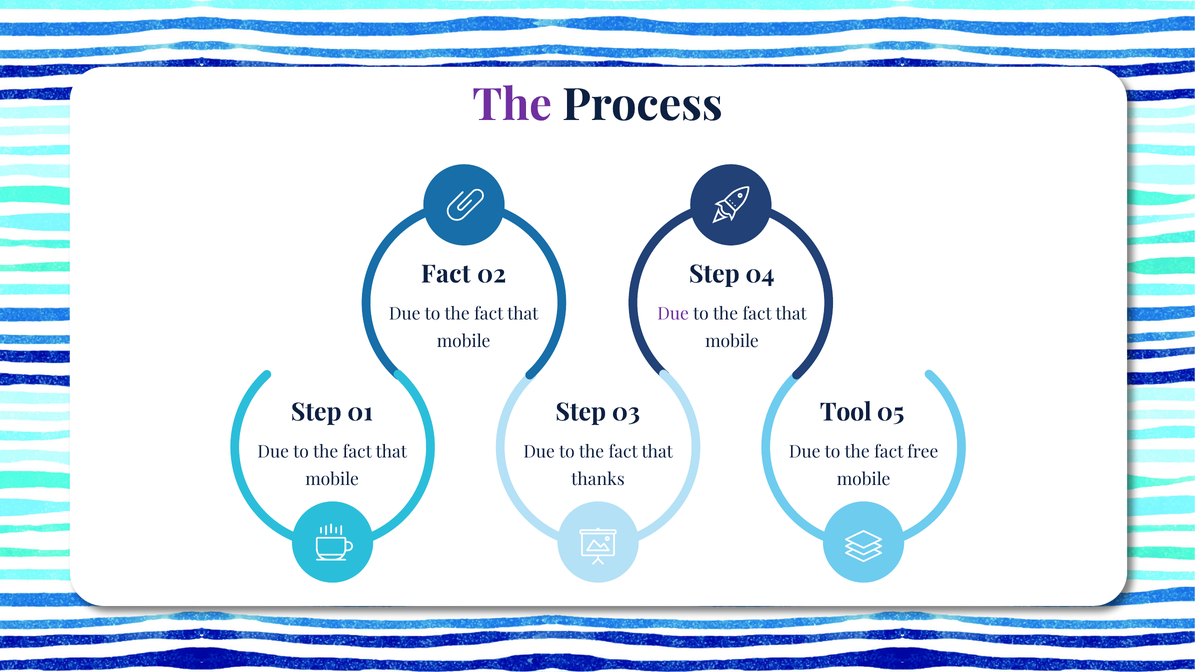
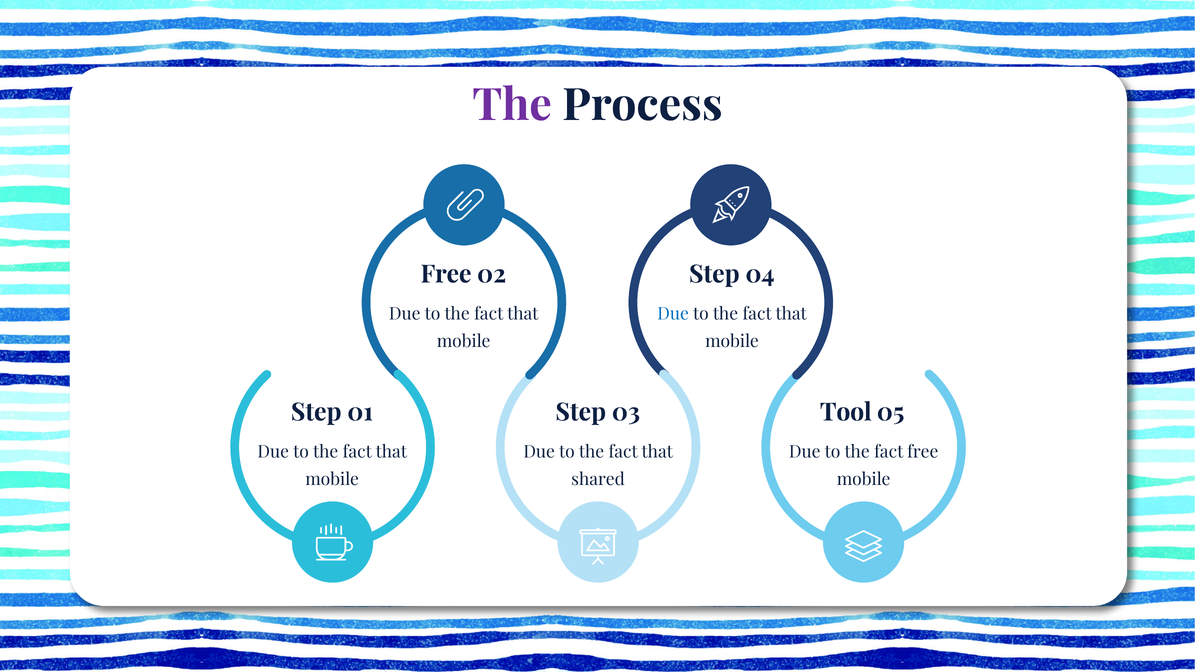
Fact: Fact -> Free (446, 274)
Due colour: purple -> blue (673, 314)
thanks: thanks -> shared (598, 480)
